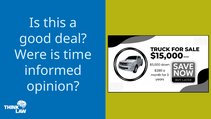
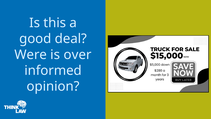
time: time -> over (78, 55)
